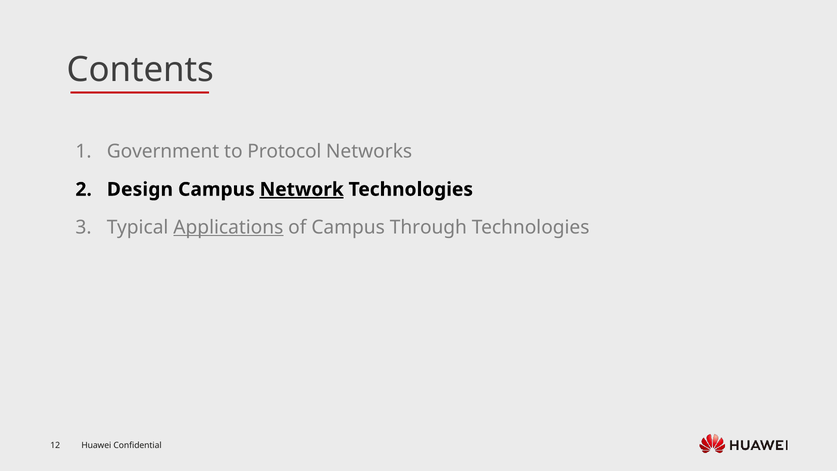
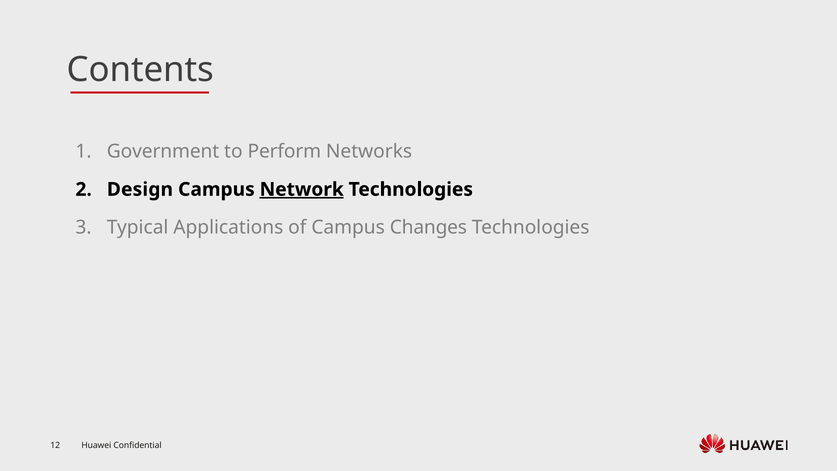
Protocol: Protocol -> Perform (284, 151)
Applications underline: present -> none (228, 227)
Through: Through -> Changes (428, 227)
